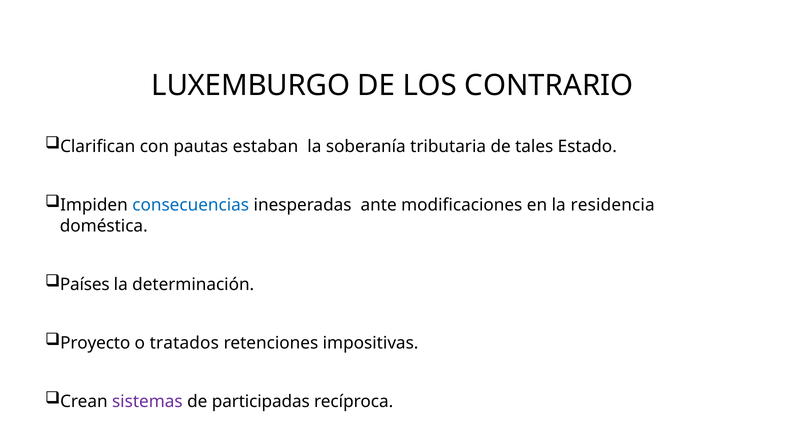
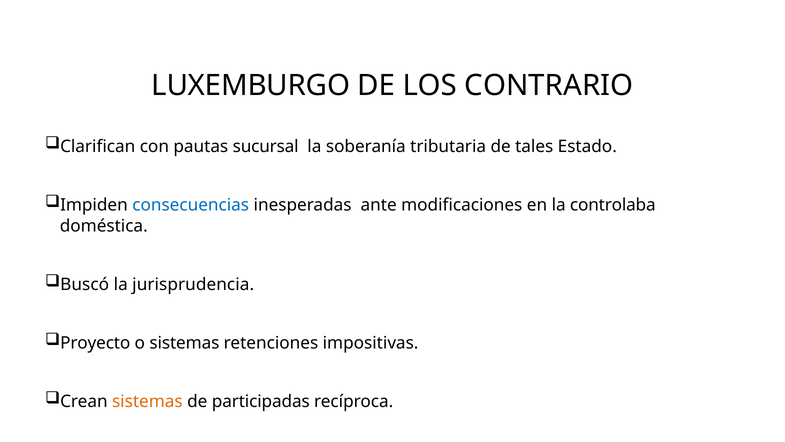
estaban: estaban -> sucursal (266, 146)
residencia: residencia -> controlaba (613, 205)
Países: Países -> Buscó (85, 284)
determinación: determinación -> jurisprudencia (193, 284)
o tratados: tratados -> sistemas (184, 343)
sistemas colour: purple -> orange (147, 401)
